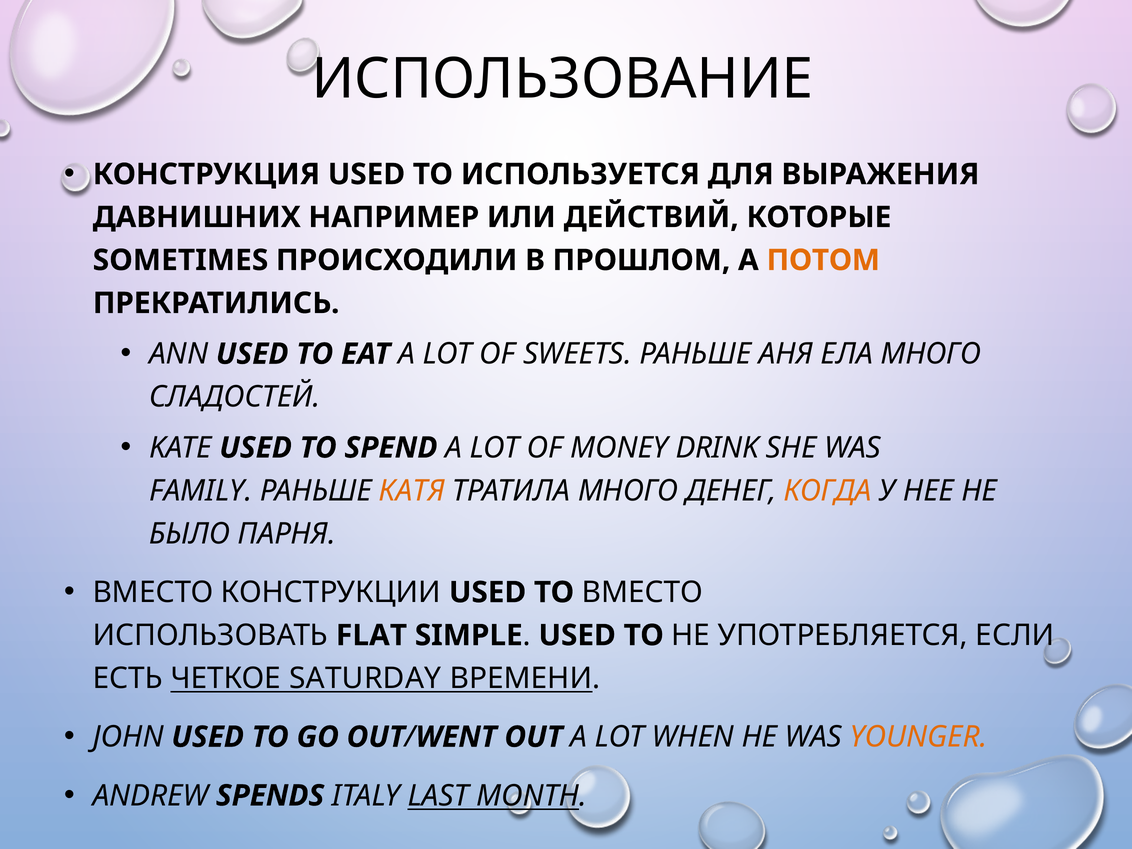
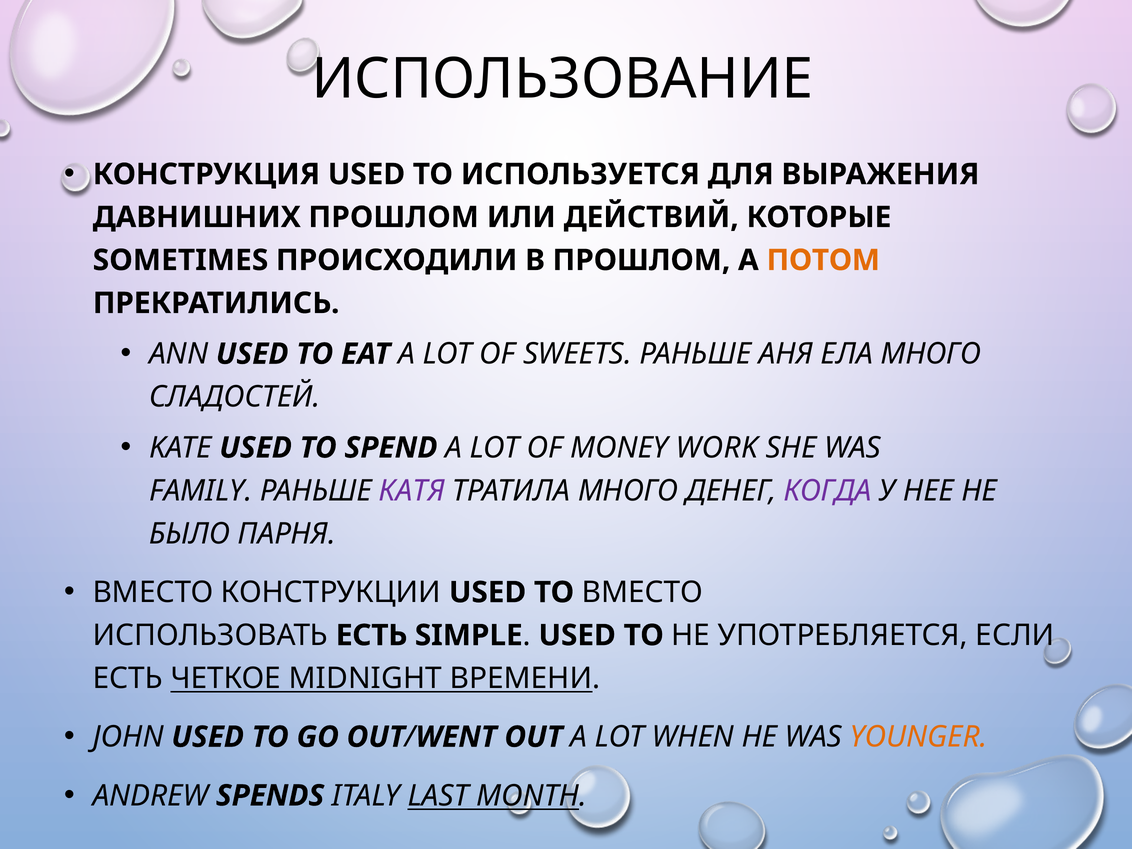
ДАВНИШНИХ НАПРИМЕР: НАПРИМЕР -> ПРОШЛОМ (394, 217)
DRINK: DRINK -> WORK (717, 448)
КАТЯ colour: orange -> purple (412, 491)
КОГДА colour: orange -> purple (828, 491)
ИСПОЛЬЗОВАТЬ FLAT: FLAT -> ЕСТЬ (372, 635)
SATURDAY: SATURDAY -> MIDNIGHT (365, 678)
